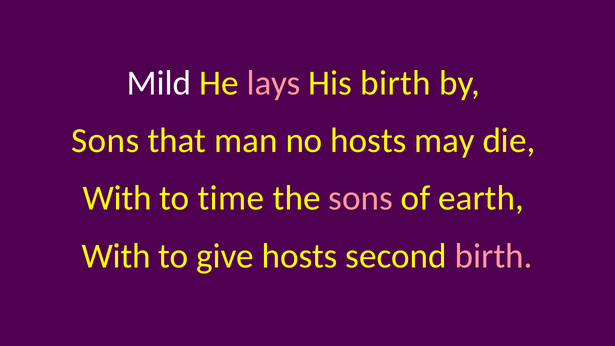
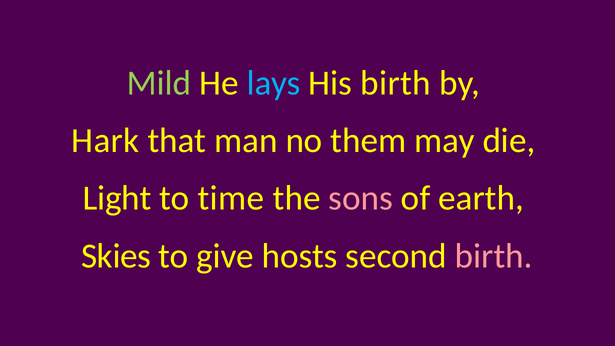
Mild colour: white -> light green (159, 83)
lays colour: pink -> light blue (274, 83)
Sons: Sons -> Hark (105, 141)
no hosts: hosts -> them (368, 141)
With: With -> Light (117, 198)
With: With -> Skies (116, 256)
